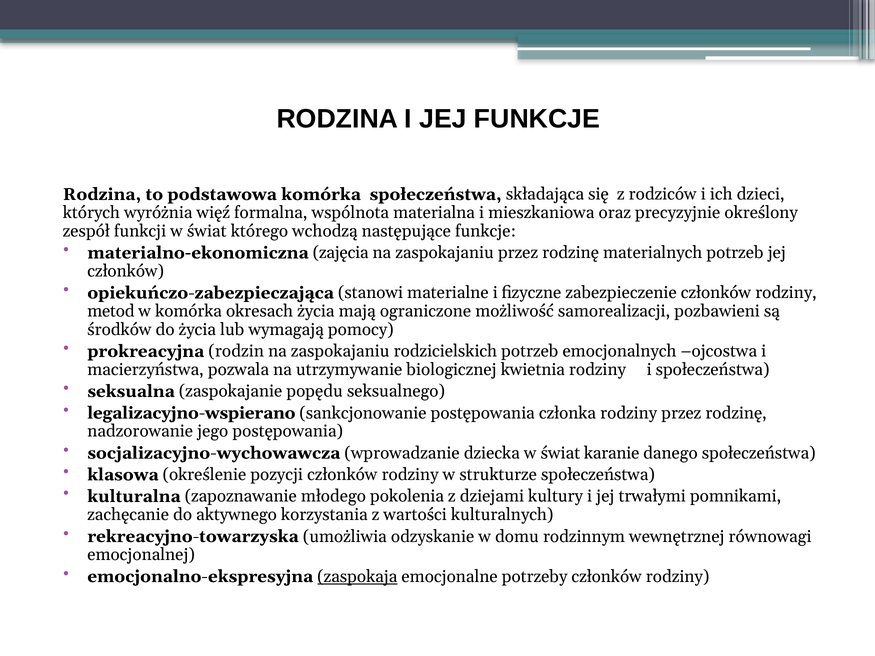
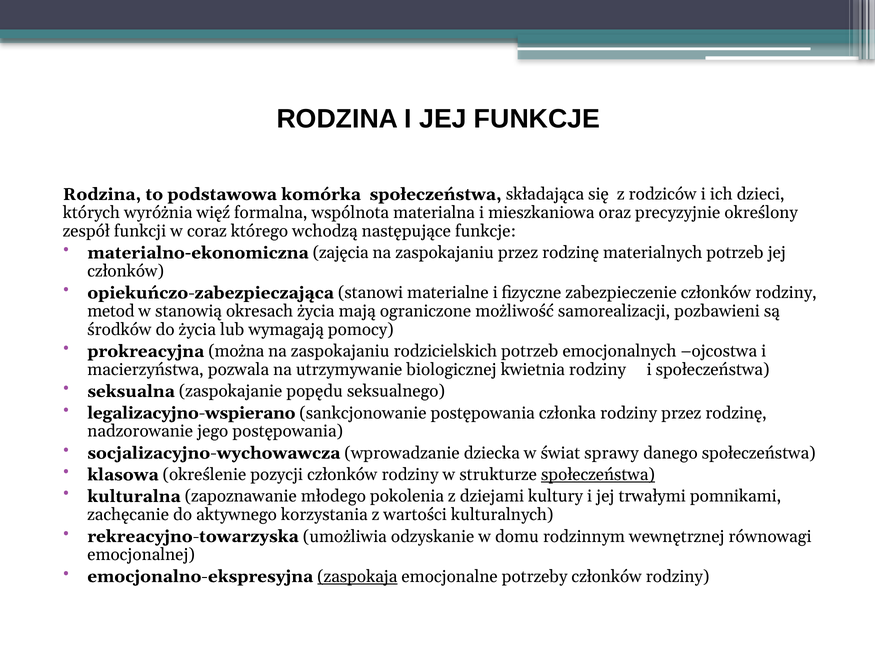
funkcji w świat: świat -> coraz (207, 231)
w komórka: komórka -> stanowią (189, 311)
rodzin: rodzin -> można (236, 351)
karanie: karanie -> sprawy (612, 453)
społeczeństwa underline: none -> present (598, 475)
